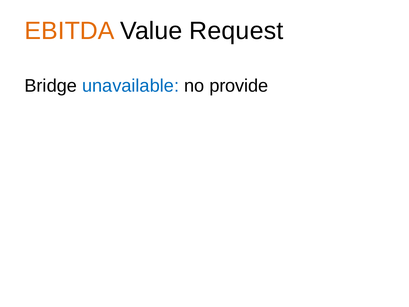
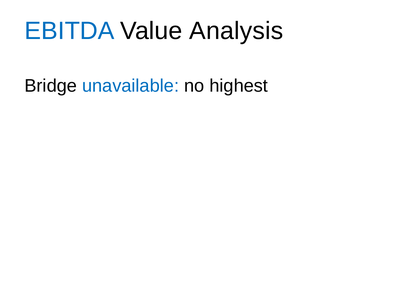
EBITDA colour: orange -> blue (70, 31)
Request: Request -> Analysis (236, 31)
provide: provide -> highest (239, 86)
